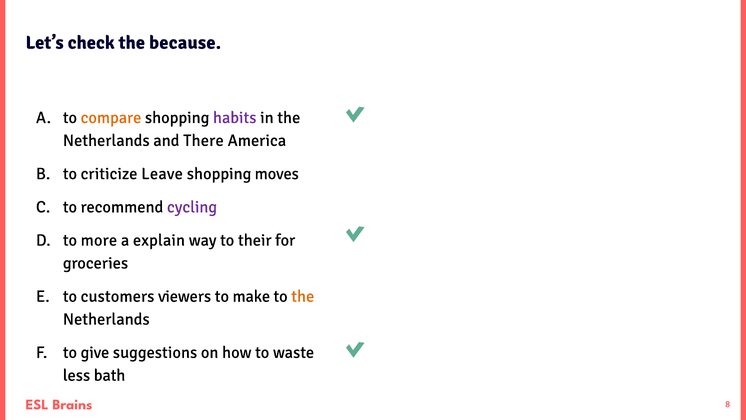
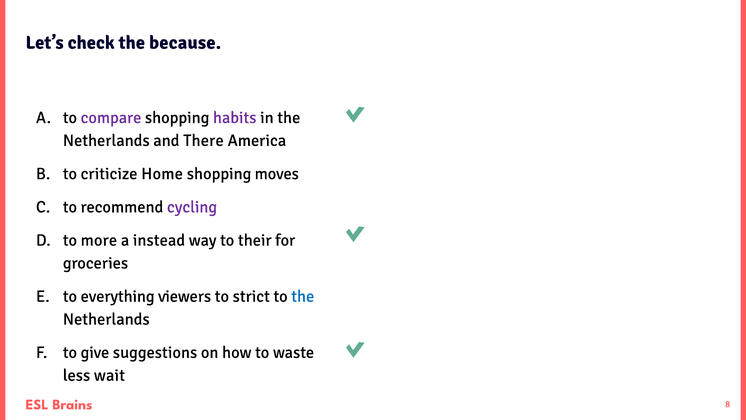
compare colour: orange -> purple (111, 117)
Leave: Leave -> Home (162, 174)
explain: explain -> instead (159, 240)
customers: customers -> everything (118, 296)
make: make -> strict (251, 296)
the colour: orange -> blue (303, 296)
bath: bath -> wait (109, 375)
